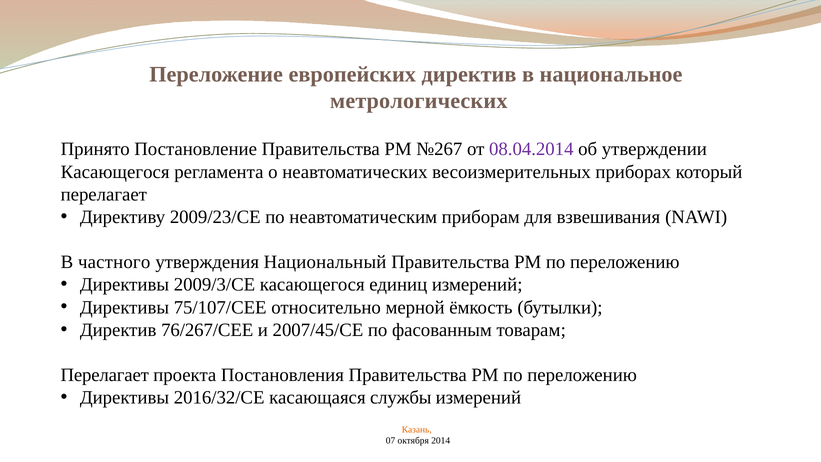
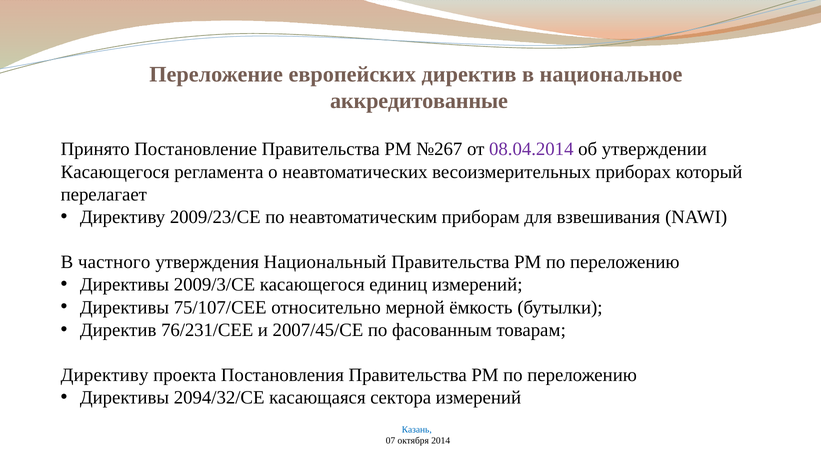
метрологических: метрологических -> аккредитованные (419, 101)
76/267/СЕЕ: 76/267/СЕЕ -> 76/231/СЕЕ (207, 330)
Перелагает: Перелагает -> Директиву (105, 375)
2016/32/CE: 2016/32/CE -> 2094/32/CE (219, 397)
службы: службы -> сектора (401, 397)
Казань colour: orange -> blue (417, 429)
